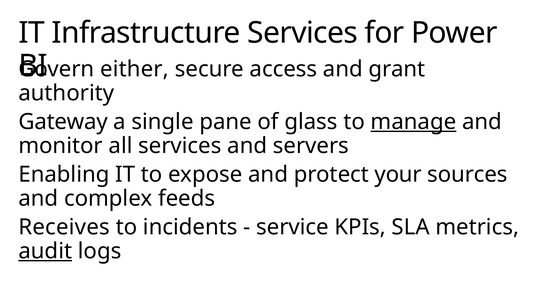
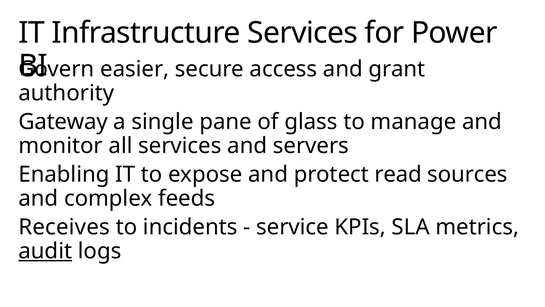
either: either -> easier (135, 69)
manage underline: present -> none (413, 122)
your: your -> read (398, 174)
